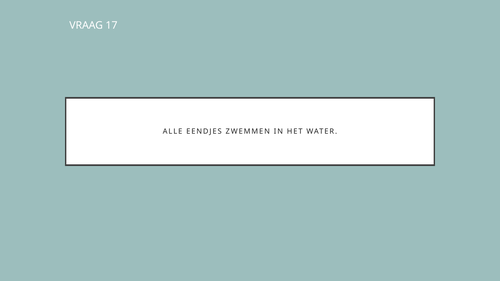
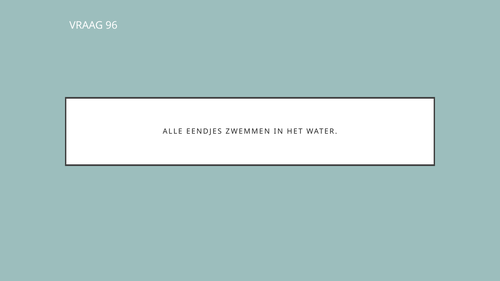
17: 17 -> 96 (112, 25)
